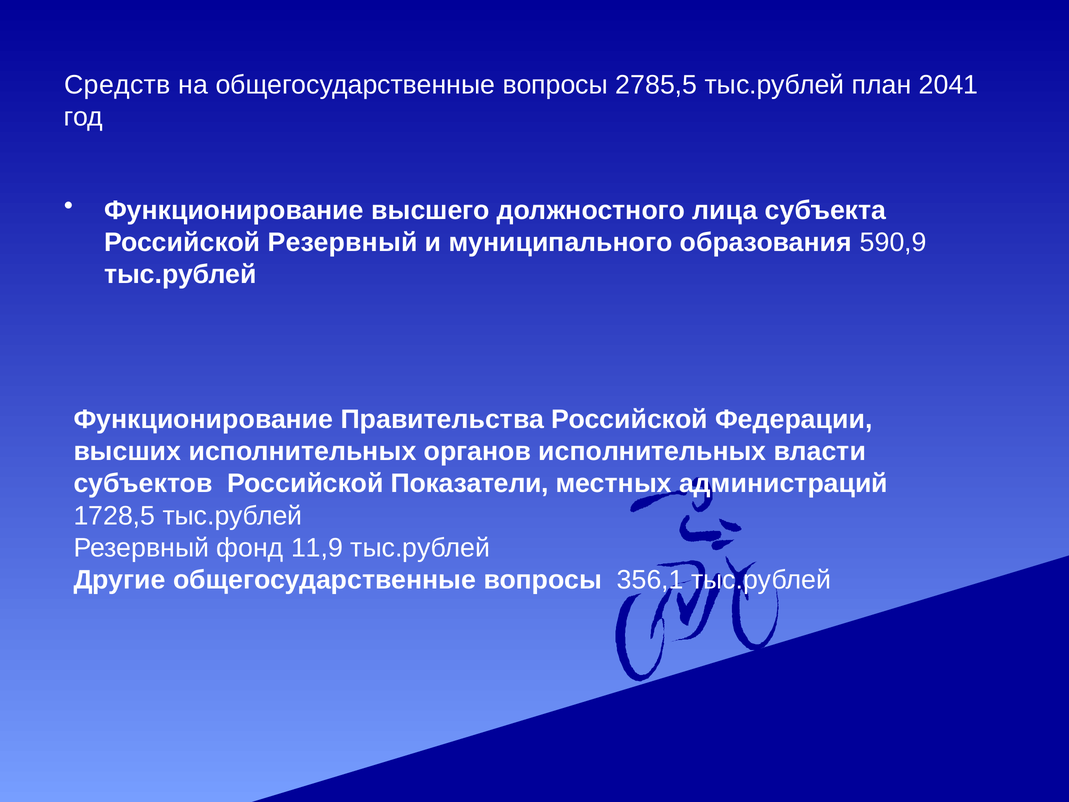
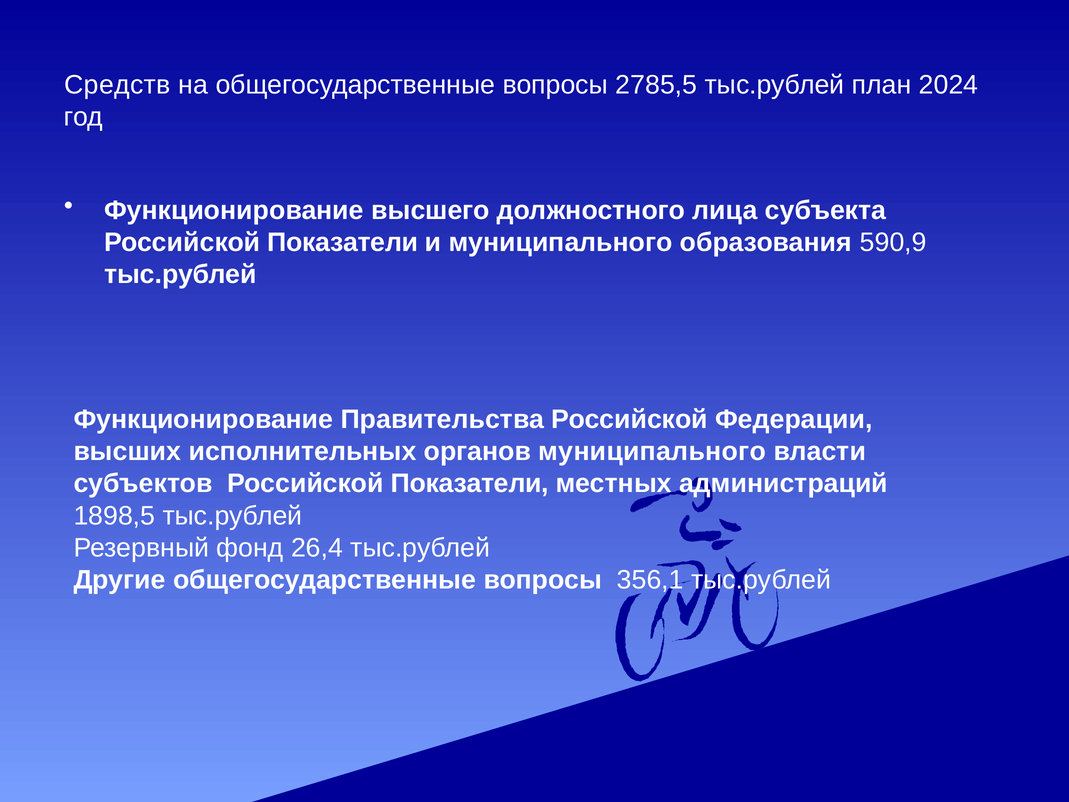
2041: 2041 -> 2024 (949, 85)
Резервный: Резервный -> Показатели (343, 242)
органов исполнительных: исполнительных -> муниципального (652, 451)
1728,5: 1728,5 -> 1898,5 (114, 516)
11,9: 11,9 -> 26,4 (317, 548)
